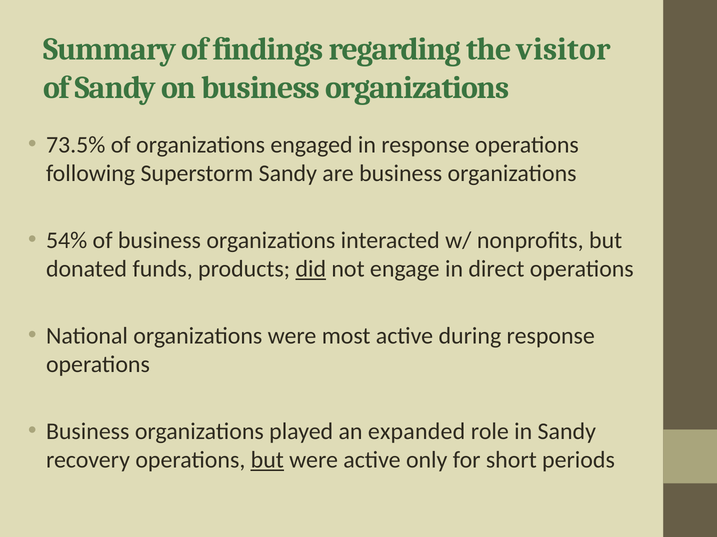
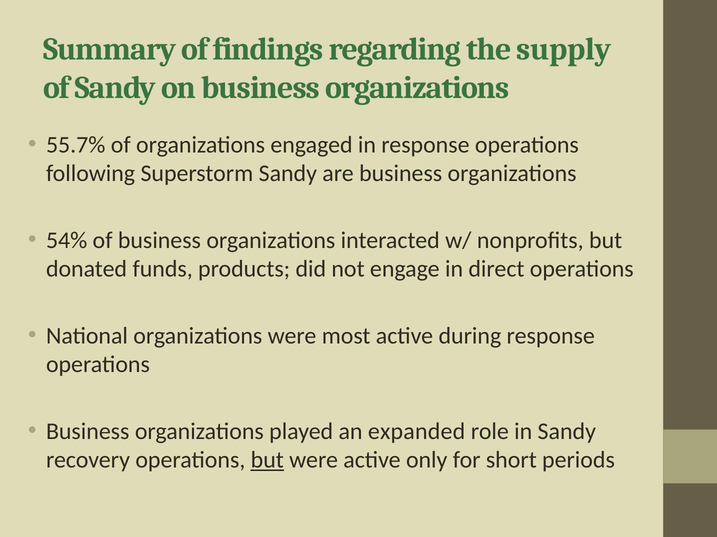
visitor: visitor -> supply (564, 49)
73.5%: 73.5% -> 55.7% (76, 145)
did underline: present -> none (311, 269)
